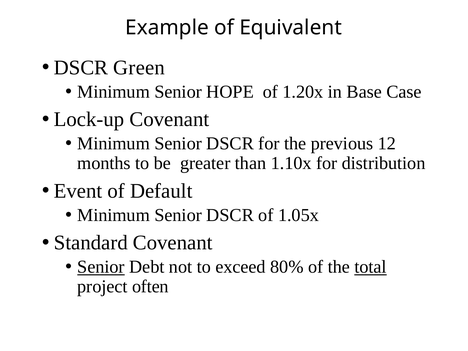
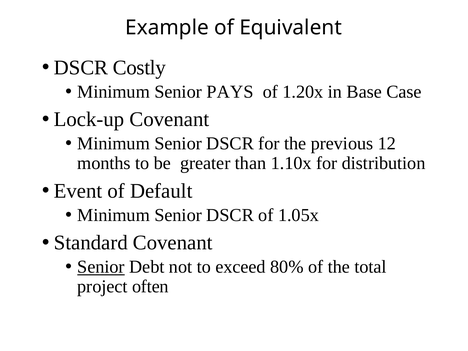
Green: Green -> Costly (139, 67)
HOPE: HOPE -> PAYS (230, 92)
total underline: present -> none (371, 267)
